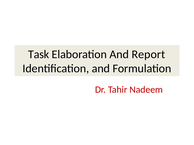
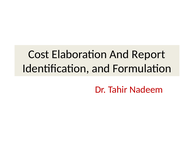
Task: Task -> Cost (39, 55)
